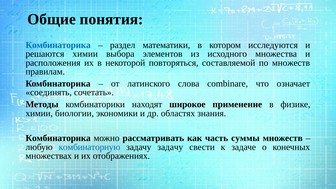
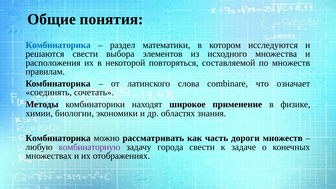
решаются химии: химии -> свести (85, 54)
суммы: суммы -> дороги (245, 138)
комбинаторную colour: blue -> purple (89, 147)
задачу задачу: задачу -> города (170, 147)
